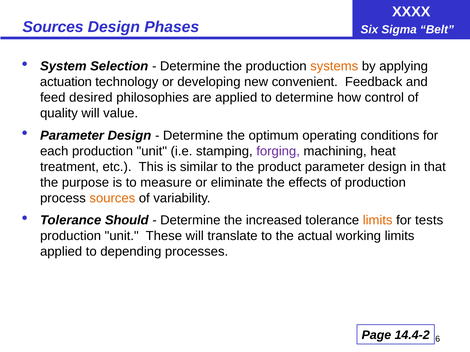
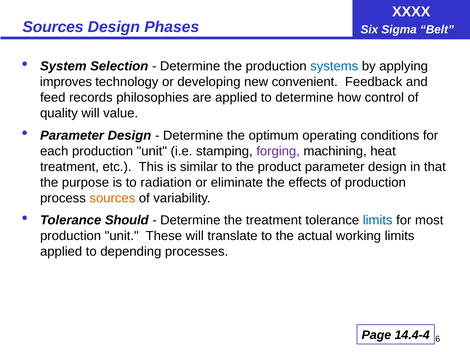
systems colour: orange -> blue (334, 66)
actuation: actuation -> improves (66, 82)
desired: desired -> records (91, 98)
measure: measure -> radiation (166, 183)
the increased: increased -> treatment (274, 221)
limits colour: orange -> blue (378, 221)
tests: tests -> most (429, 221)
14.4-2: 14.4-2 -> 14.4-4 (412, 336)
